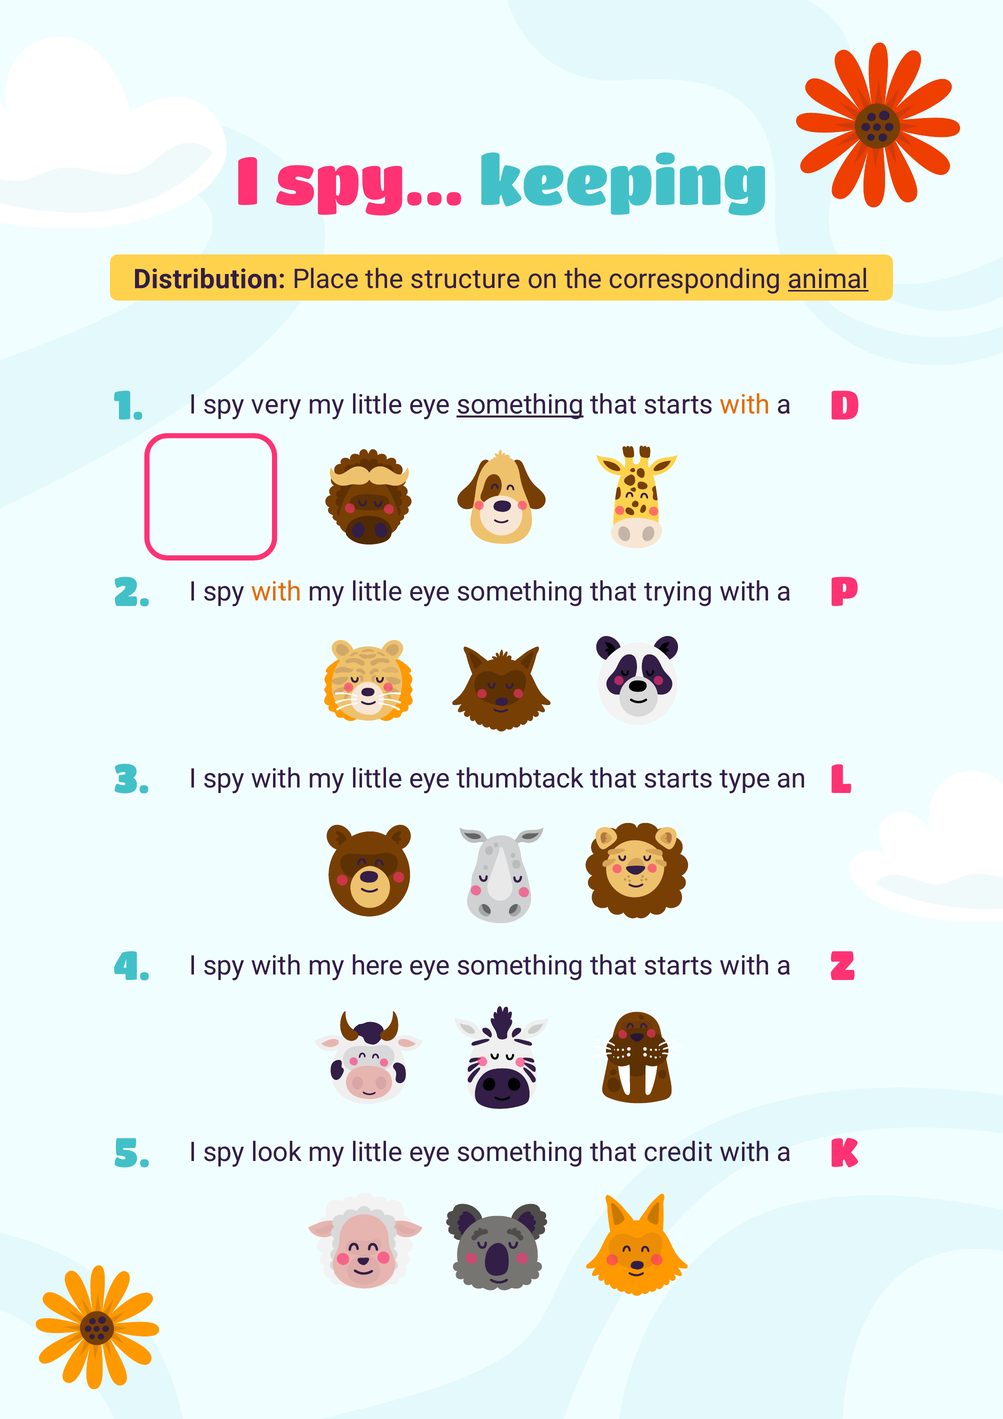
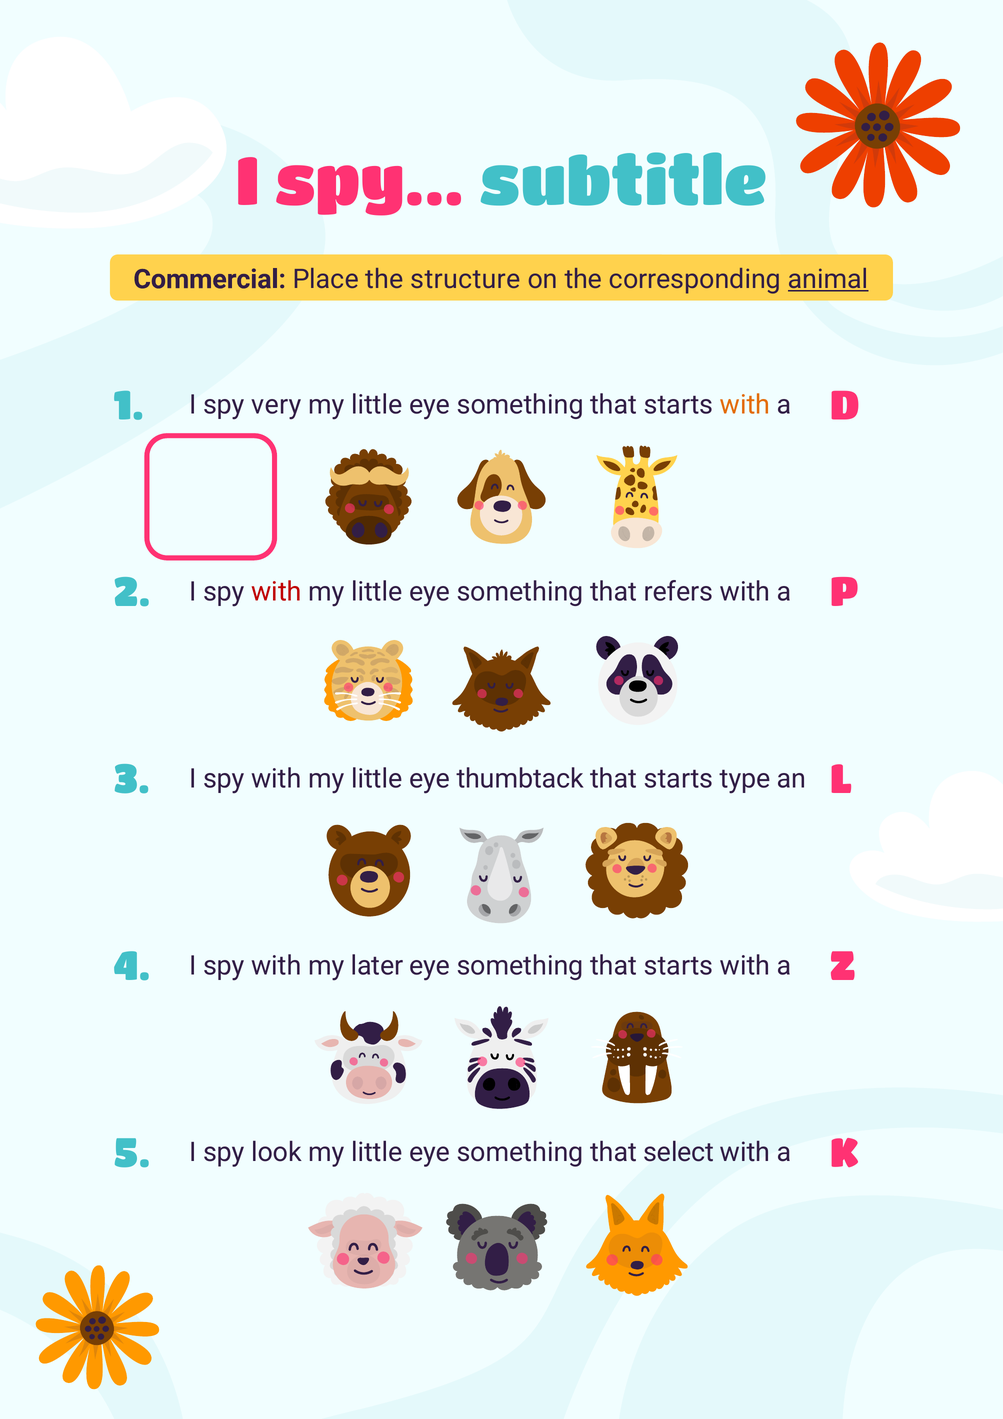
keeping: keeping -> subtitle (623, 183)
Distribution: Distribution -> Commercial (210, 279)
something underline: present -> none (520, 405)
with colour: orange -> red (276, 592)
trying: trying -> refers (679, 592)
here: here -> later (377, 965)
credit: credit -> select (679, 1152)
